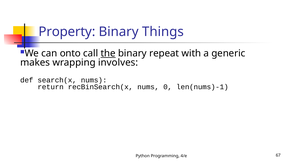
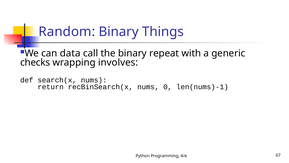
Property: Property -> Random (67, 32)
onto: onto -> data (70, 53)
the underline: present -> none (108, 53)
makes: makes -> checks (35, 62)
